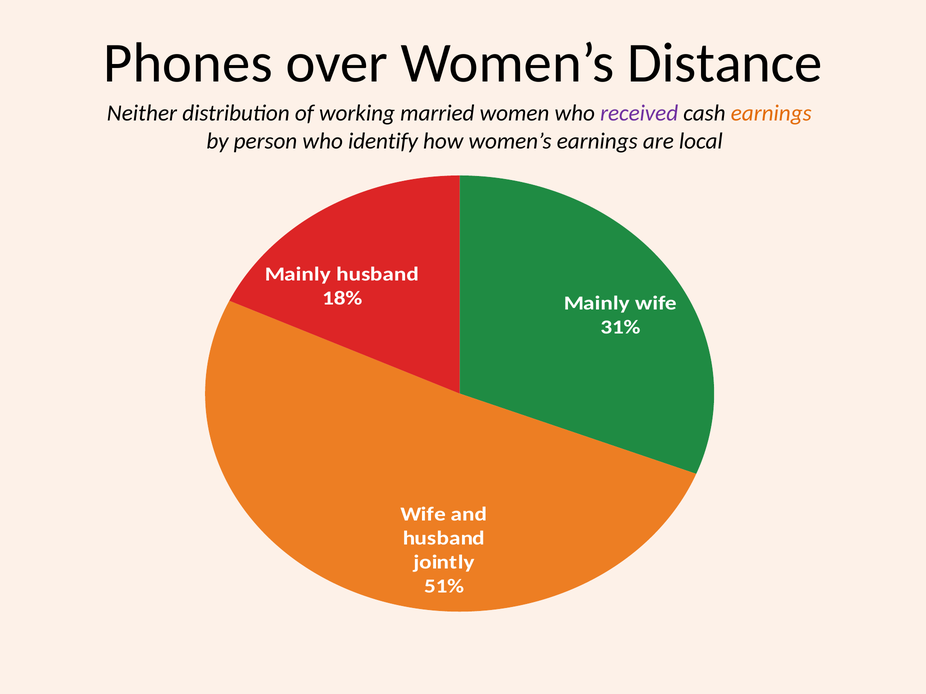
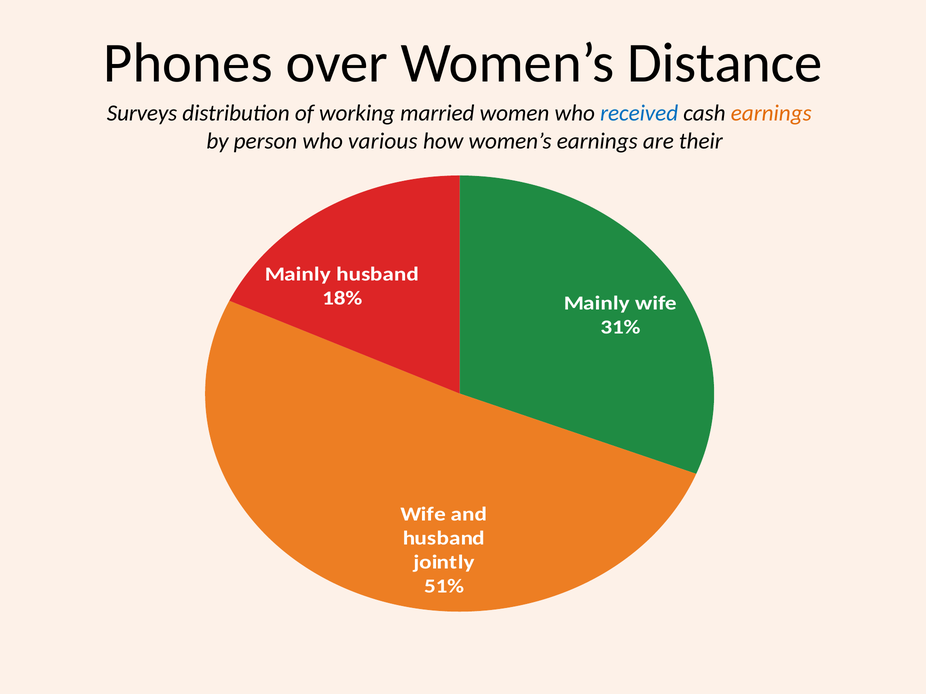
Neither: Neither -> Surveys (142, 113)
received colour: purple -> blue (639, 113)
identify: identify -> various (383, 141)
local: local -> their (701, 141)
